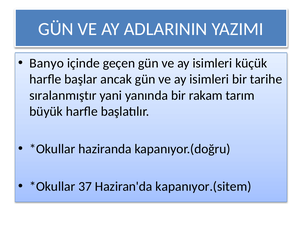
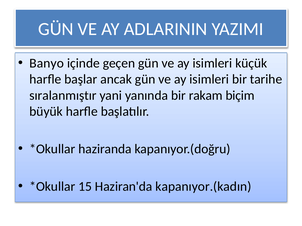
tarım: tarım -> biçim (240, 96)
37: 37 -> 15 (85, 187)
kapanıyor.(sitem: kapanıyor.(sitem -> kapanıyor.(kadın (203, 187)
